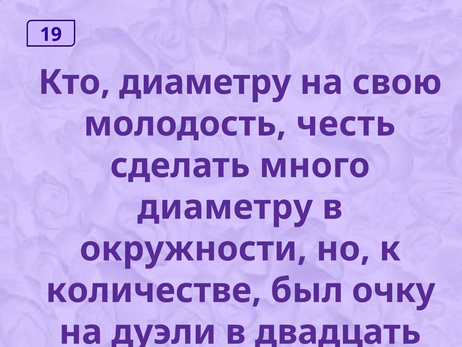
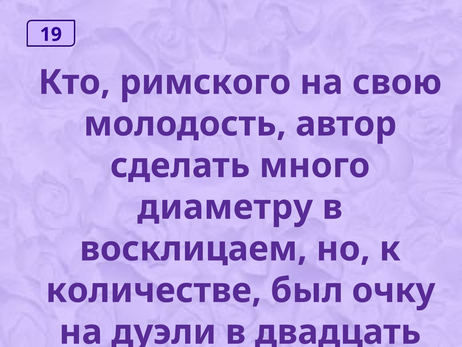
Кто диаметру: диаметру -> римского (205, 82)
честь: честь -> автор (346, 124)
окружности: окружности -> восклицаем (193, 249)
